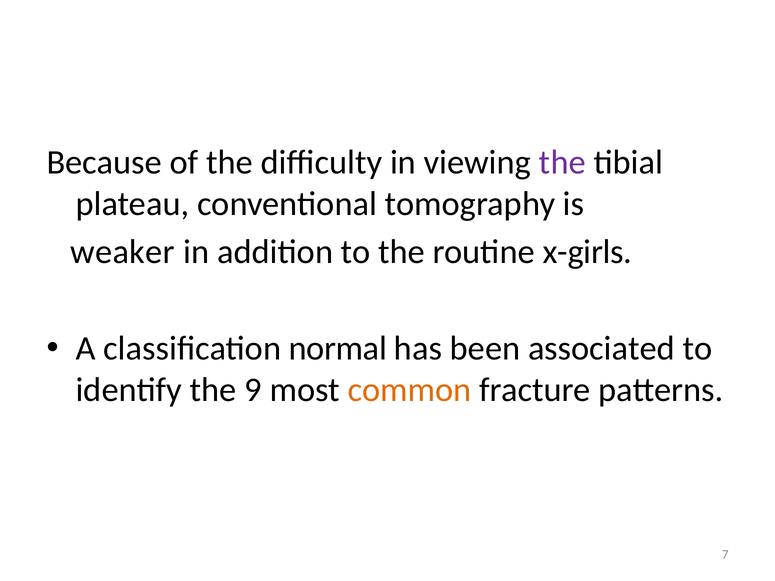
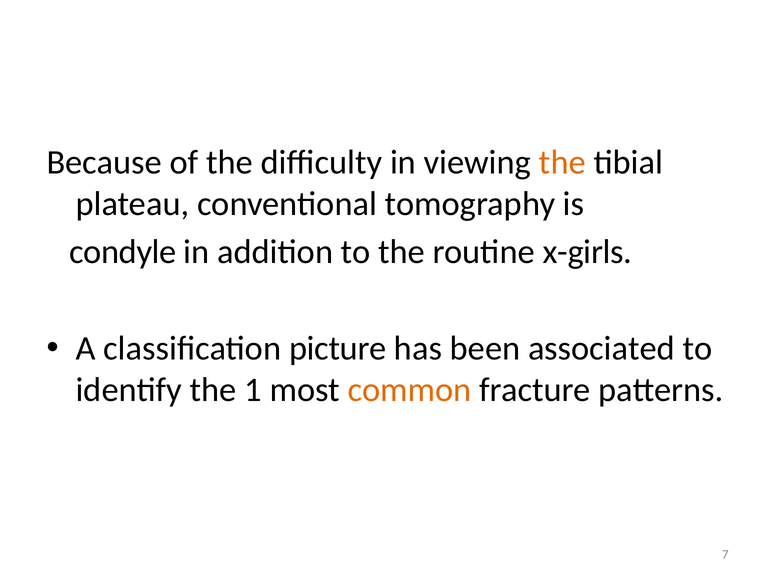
the colour: purple -> orange (562, 163)
weaker: weaker -> condyle (123, 252)
normal: normal -> picture (338, 349)
9: 9 -> 1 (253, 390)
